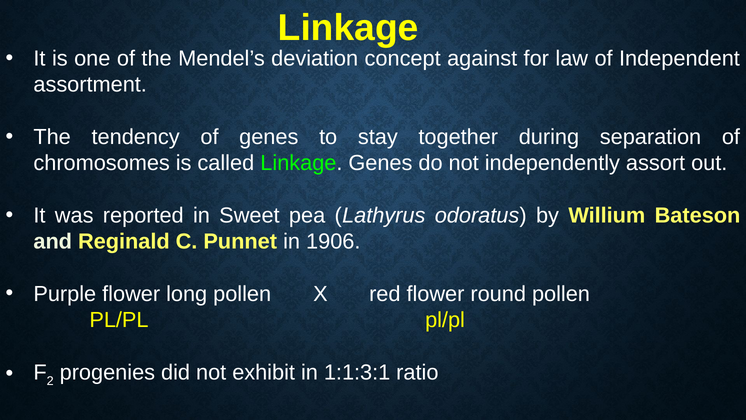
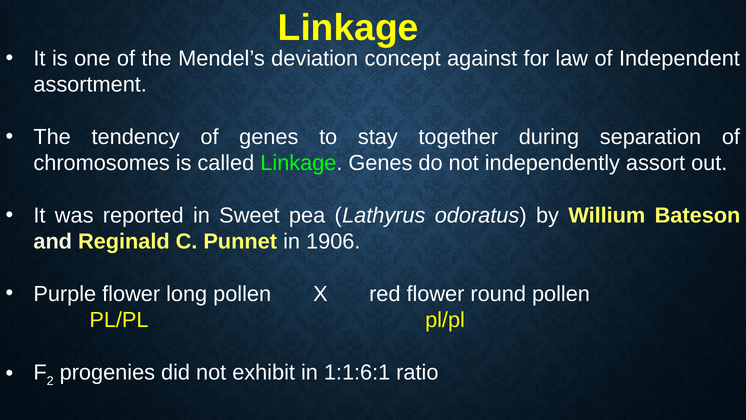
1:1:3:1: 1:1:3:1 -> 1:1:6:1 (357, 372)
